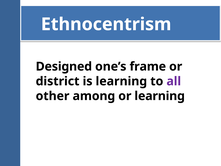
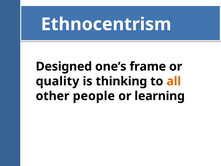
district: district -> quality (58, 81)
is learning: learning -> thinking (121, 81)
all colour: purple -> orange (174, 81)
among: among -> people (94, 96)
